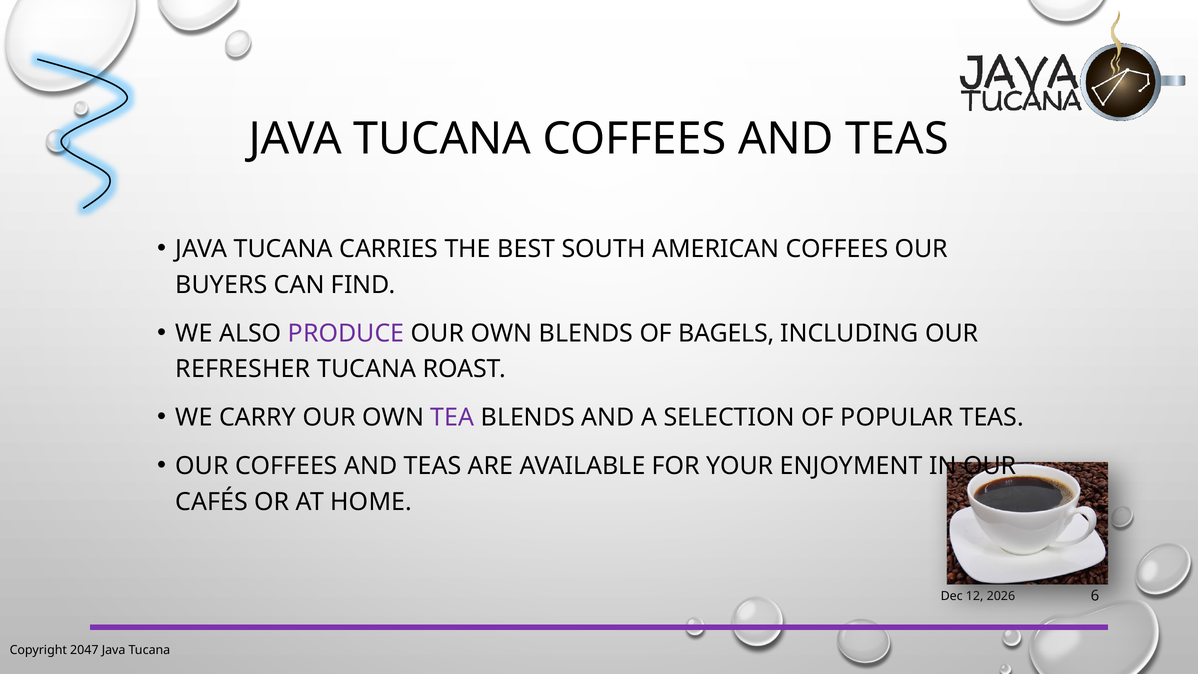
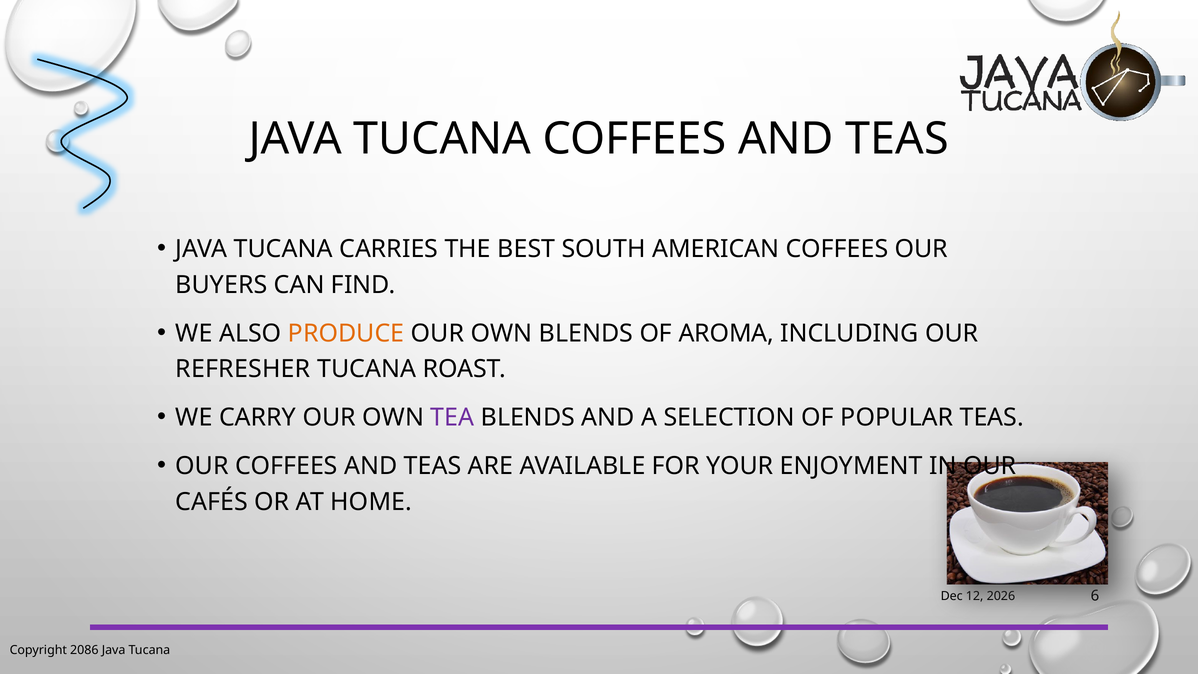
PRODUCE colour: purple -> orange (346, 333)
BAGELS: BAGELS -> AROMA (726, 333)
2047: 2047 -> 2086 (84, 650)
